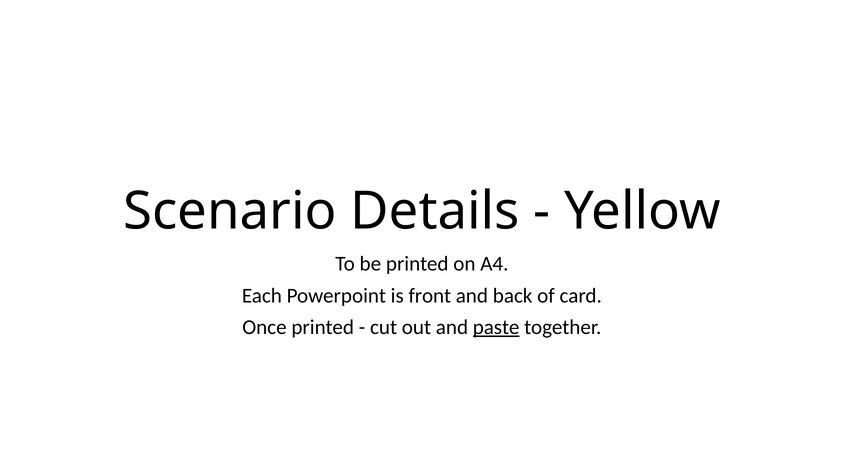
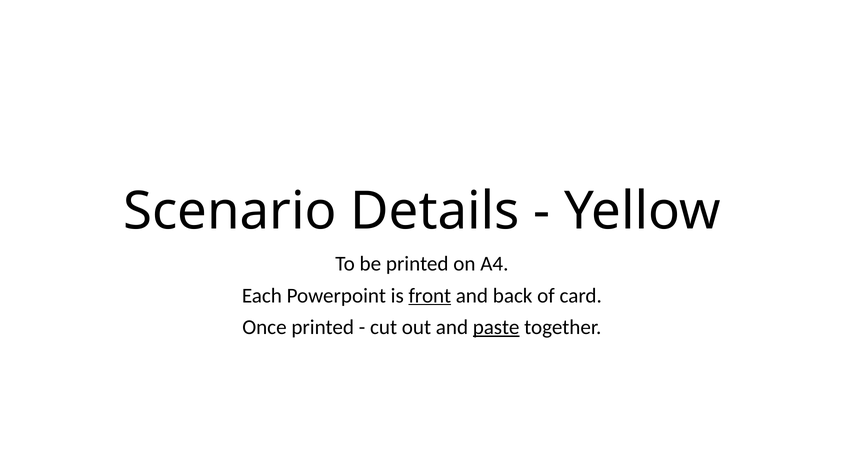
front underline: none -> present (430, 295)
